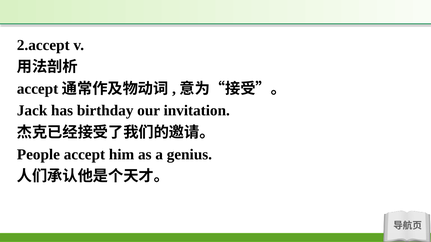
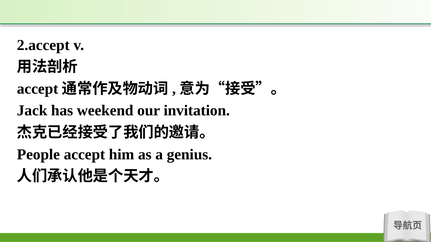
birthday: birthday -> weekend (105, 111)
